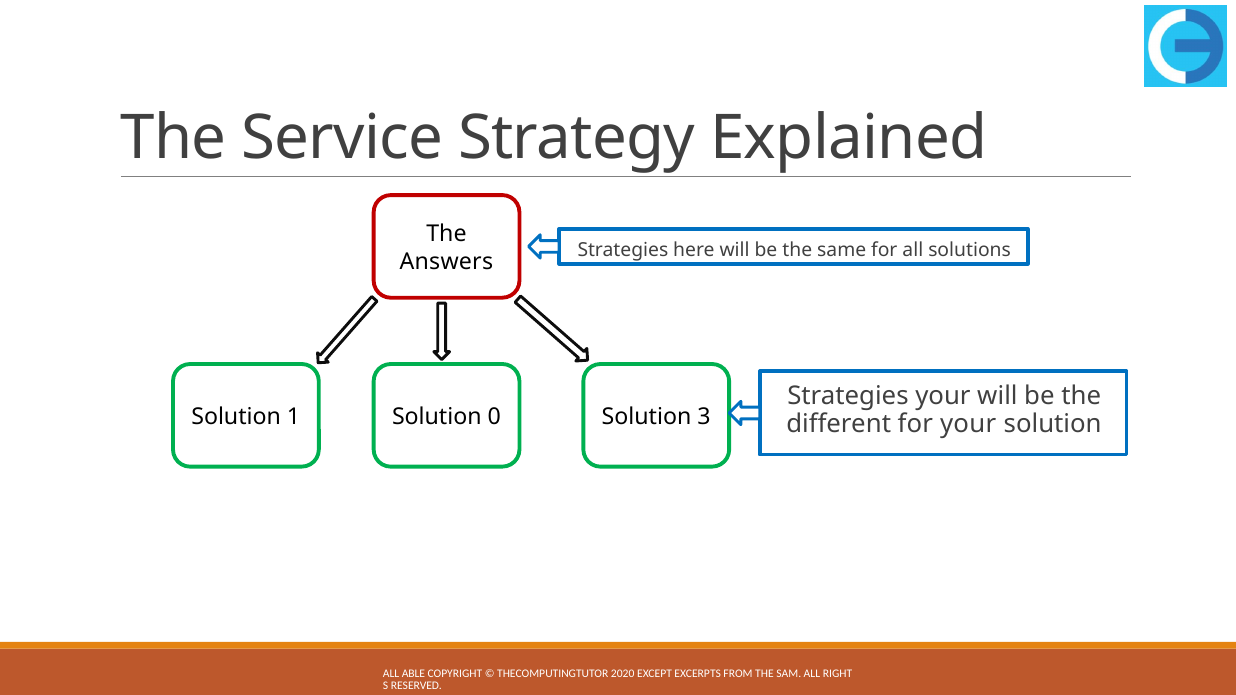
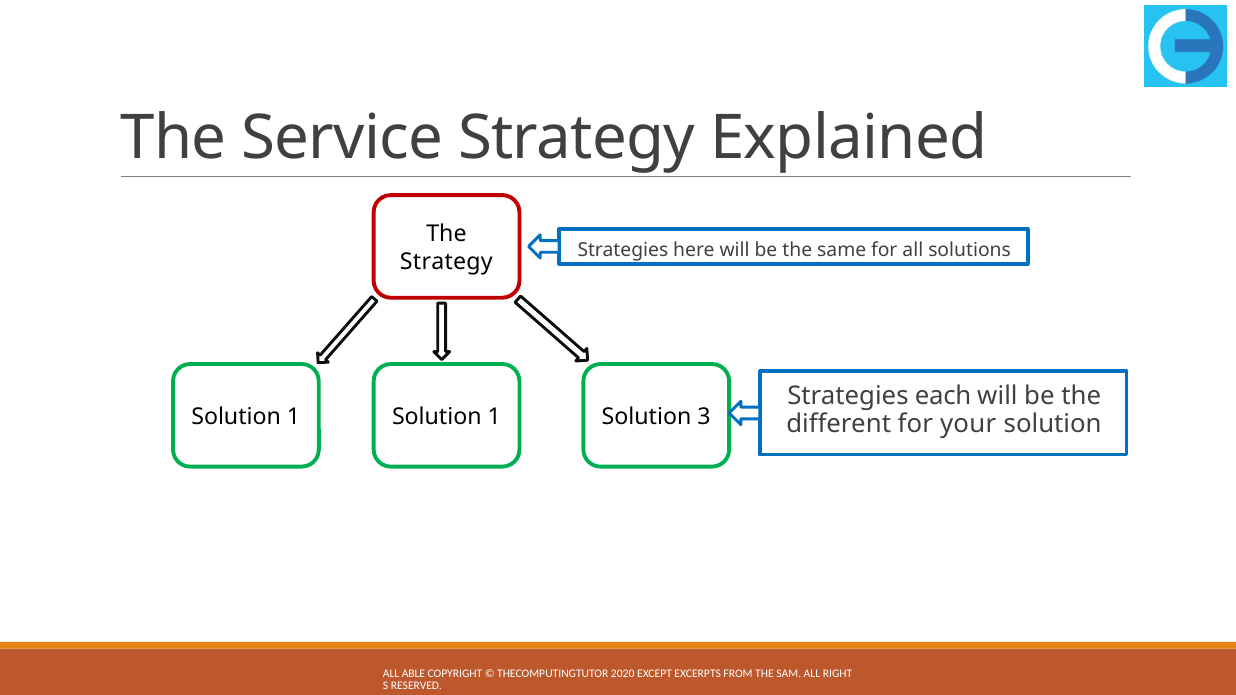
Answers: Answers -> Strategy (446, 262)
Strategies your: your -> each (943, 396)
1 Solution 0: 0 -> 1 (494, 417)
